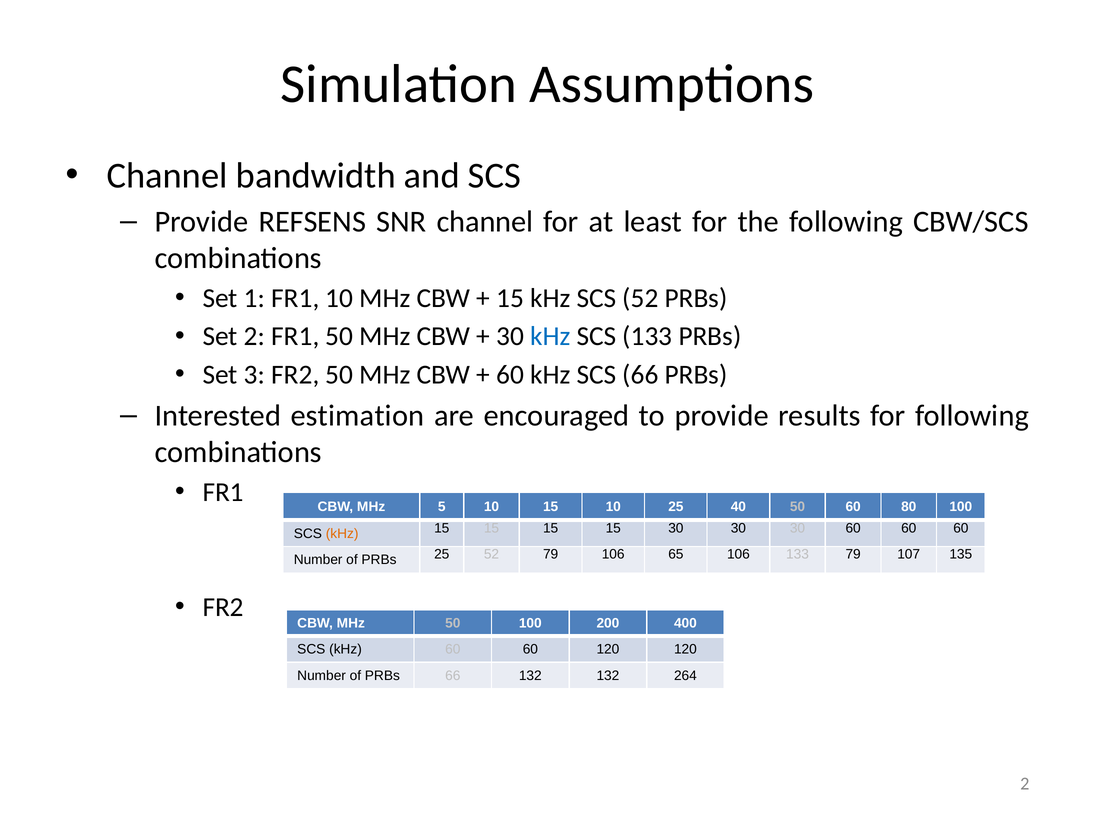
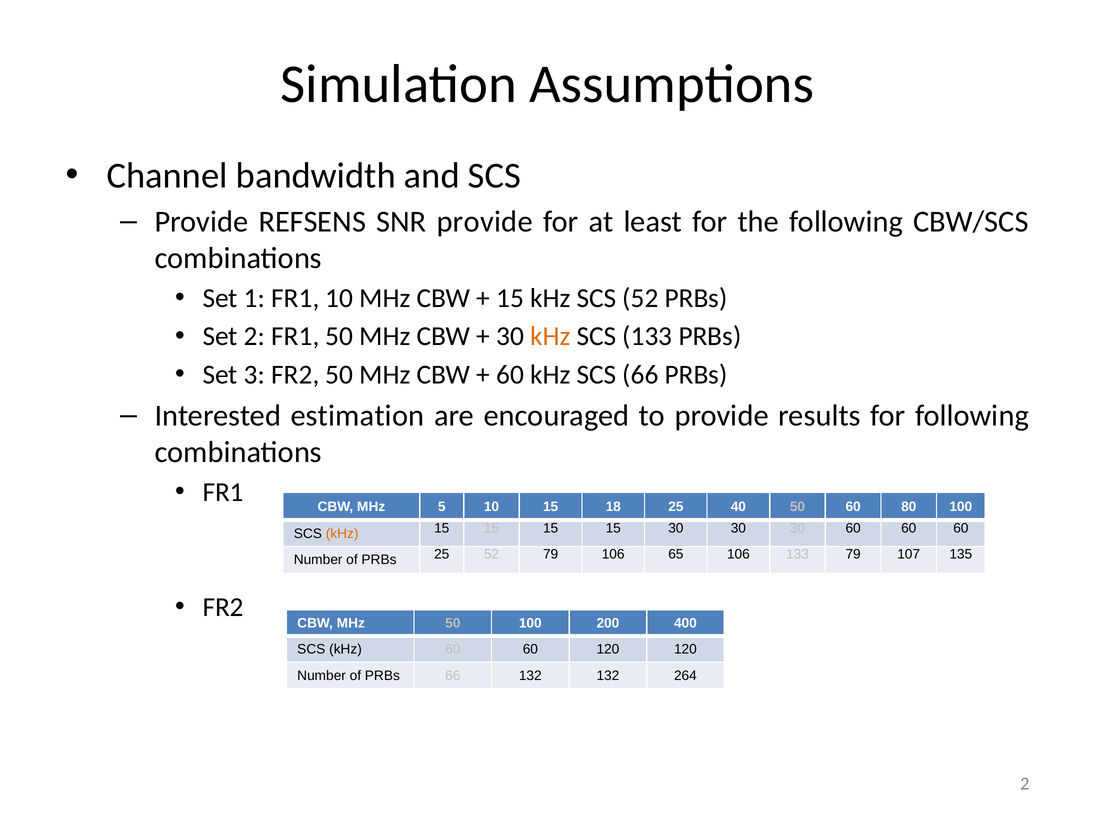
SNR channel: channel -> provide (485, 222)
kHz colour: blue -> orange (550, 337)
15 10: 10 -> 18 (613, 507)
